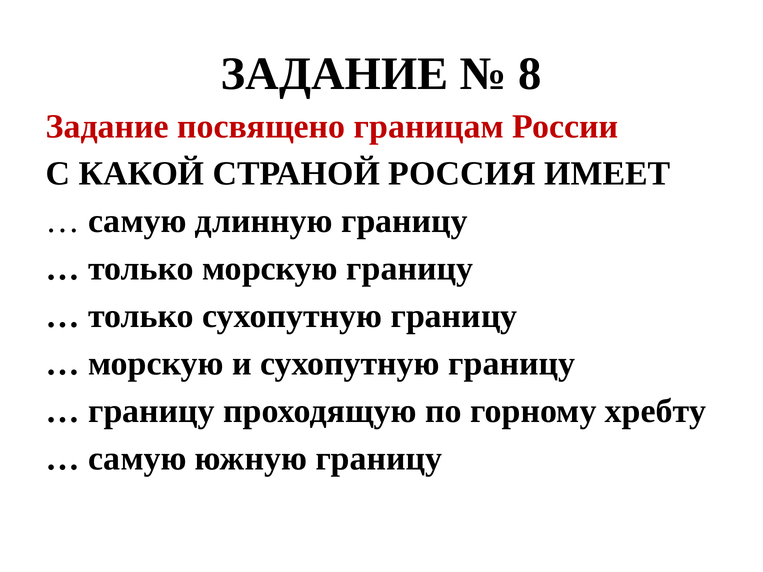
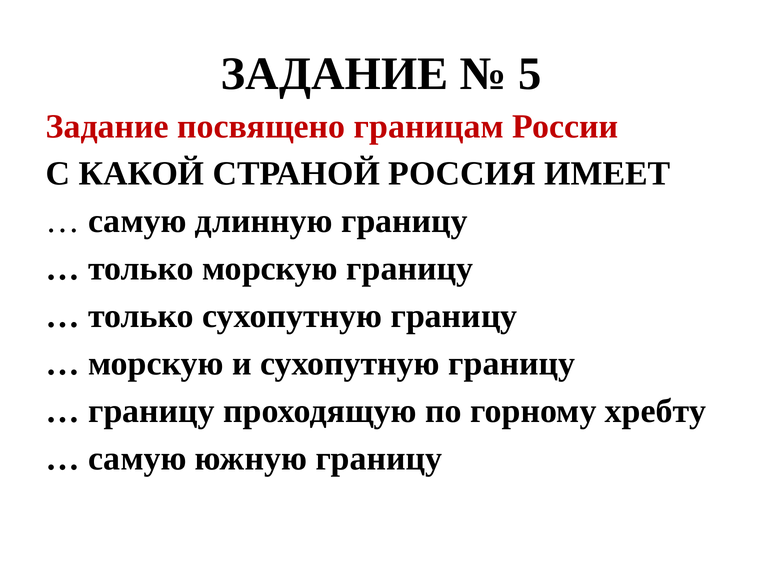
8: 8 -> 5 (530, 74)
